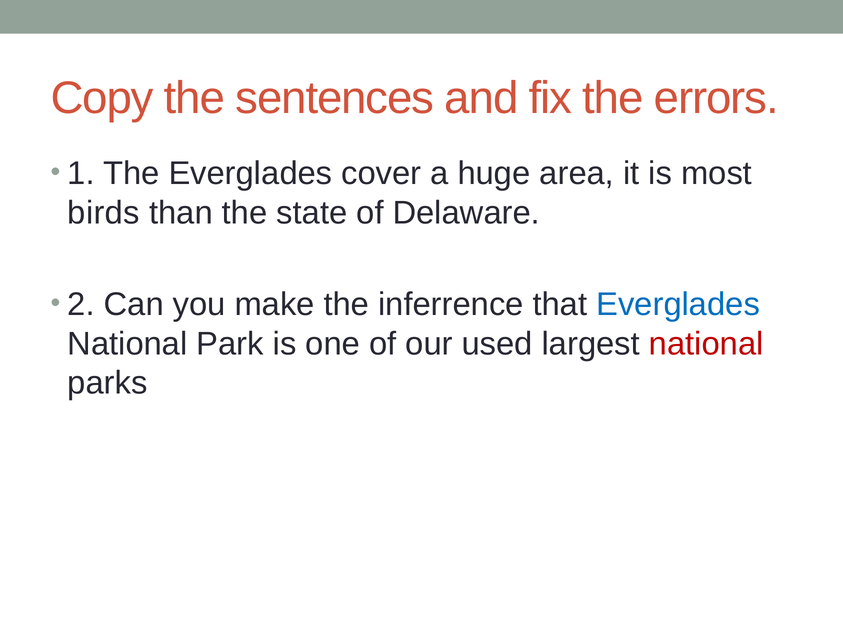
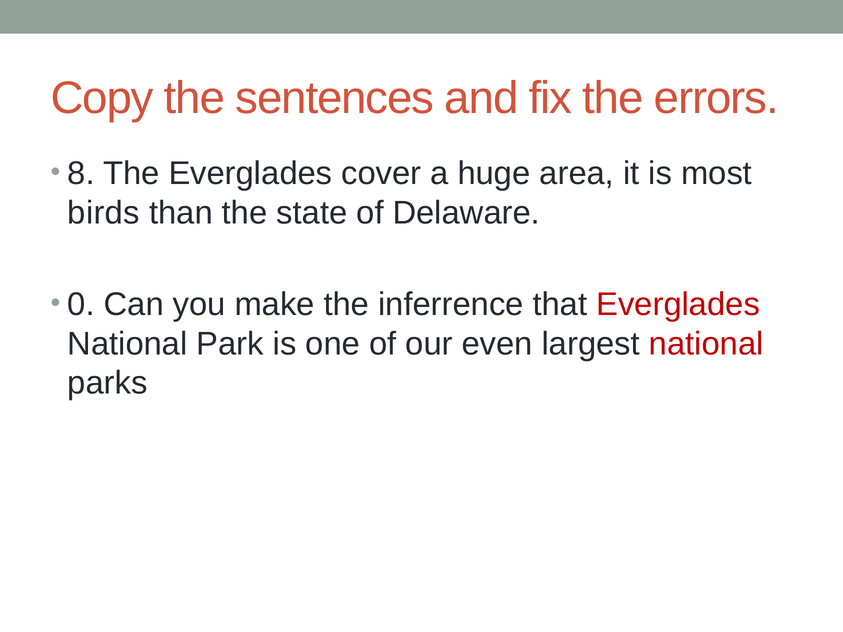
1: 1 -> 8 (81, 174)
2: 2 -> 0 (81, 305)
Everglades colour: blue -> red (678, 305)
used: used -> even (497, 344)
